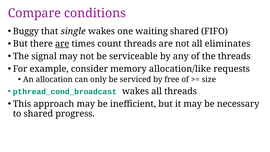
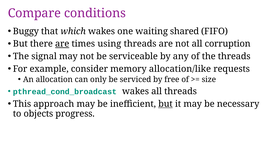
single: single -> which (73, 31)
count: count -> using (109, 44)
eliminates: eliminates -> corruption (228, 44)
but underline: none -> present (165, 104)
to shared: shared -> objects (38, 114)
